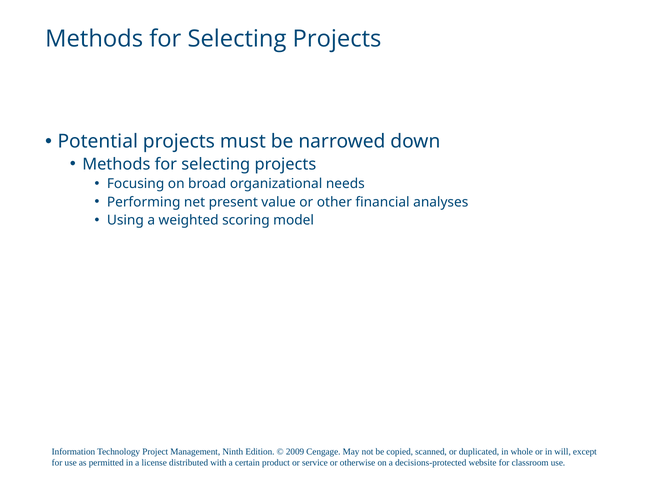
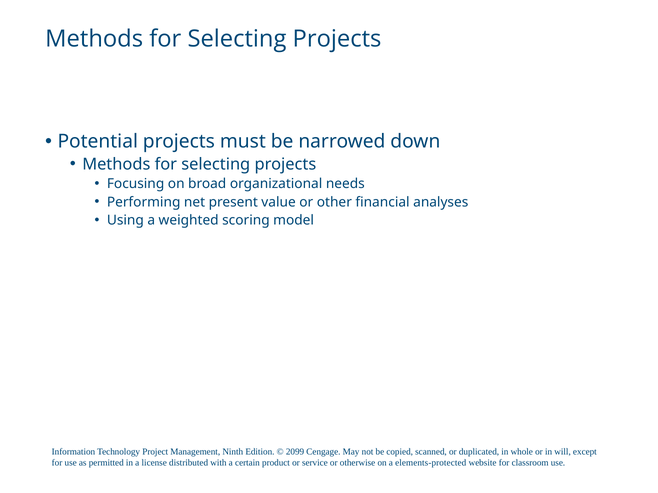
2009: 2009 -> 2099 (295, 452)
decisions-protected: decisions-protected -> elements-protected (431, 463)
